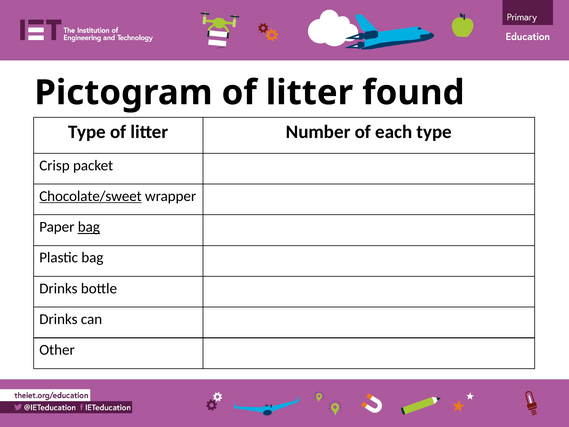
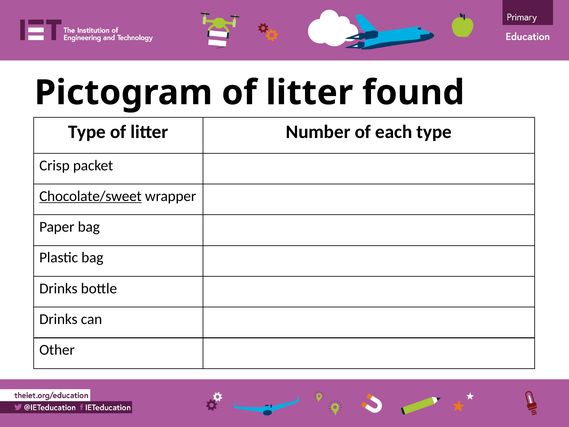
bag underline: present -> none (89, 227)
